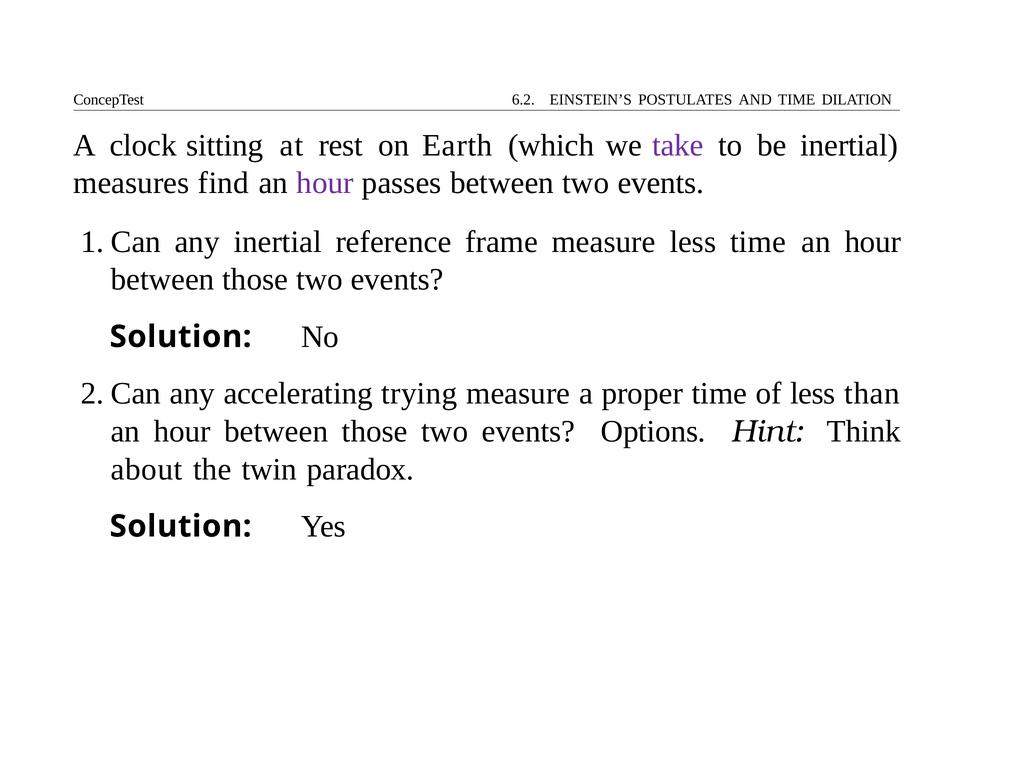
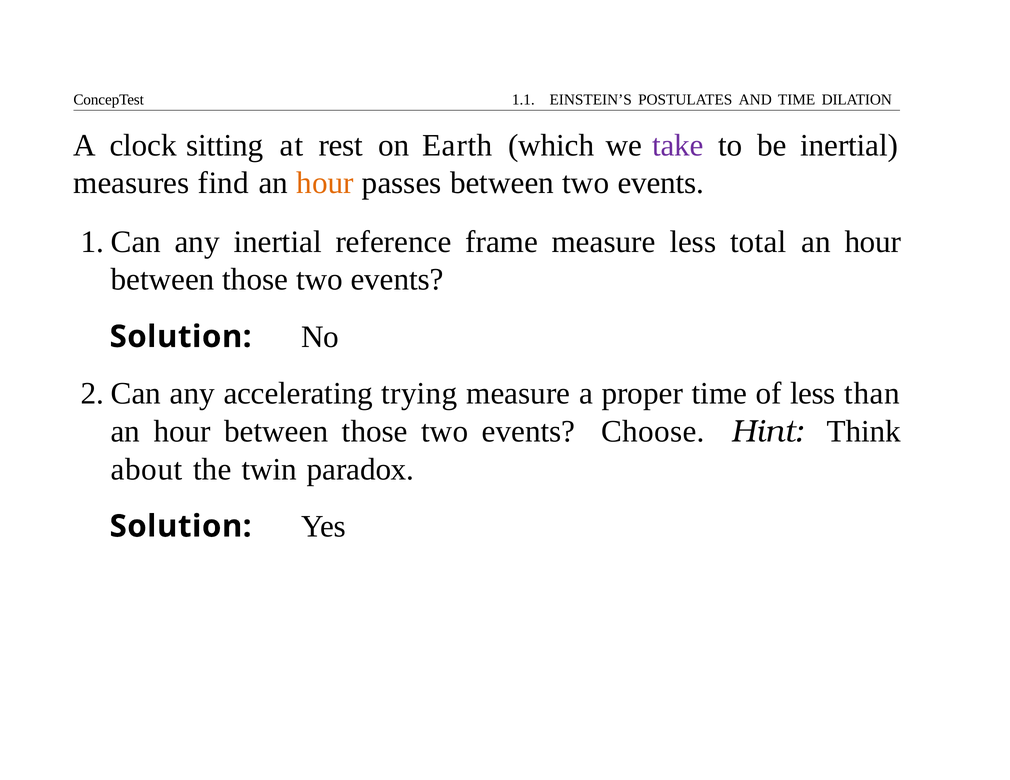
6.2: 6.2 -> 1.1 (523, 100)
hour colour: purple -> orange (325, 183)
less time: time -> total (758, 242)
Options: Options -> Choose (653, 432)
